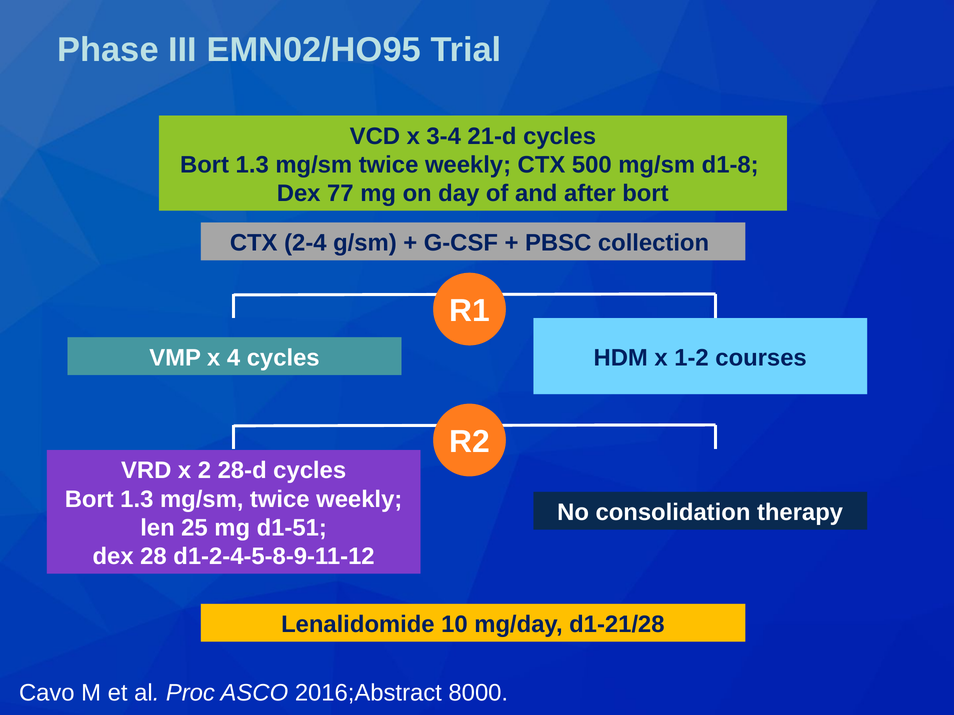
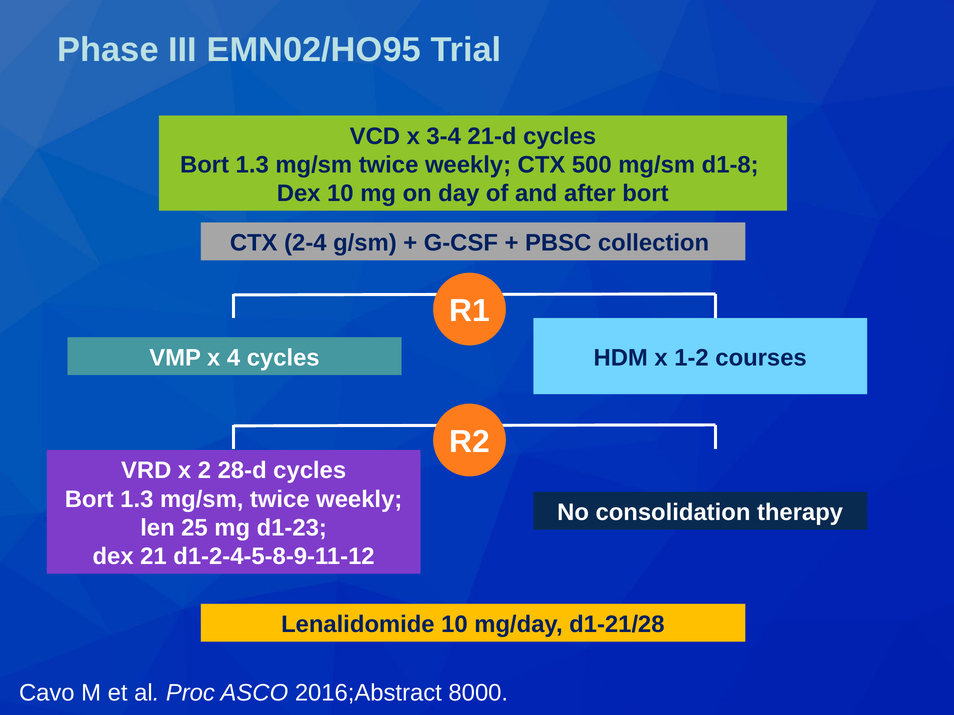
Dex 77: 77 -> 10 (340, 194)
d1-51: d1-51 -> d1-23 (292, 528)
28: 28 -> 21 (153, 557)
